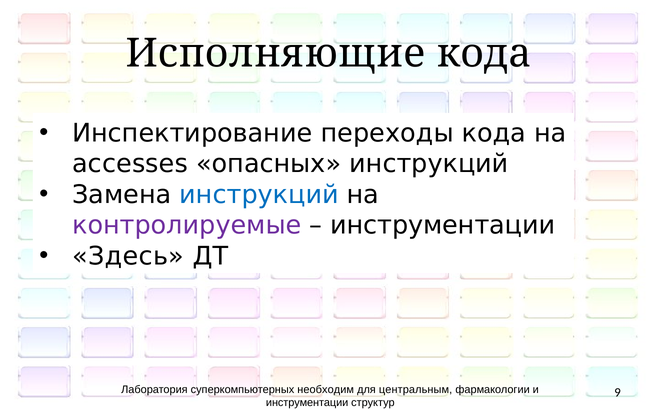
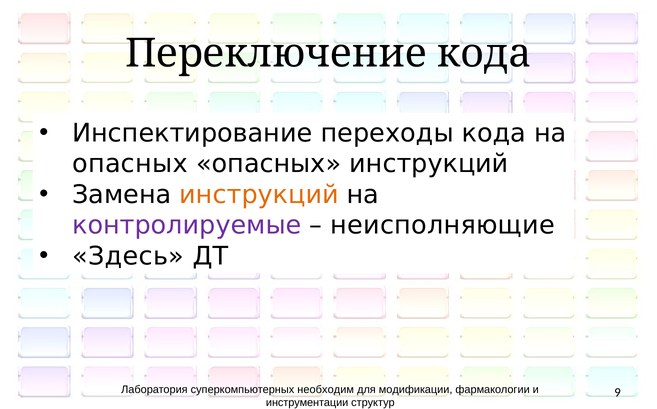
Исполняющие: Исполняющие -> Переключение (276, 53)
accesses: accesses -> опасных (130, 164)
инструкций colour: blue -> orange (259, 195)
инструментации: инструментации -> неисполняющие (443, 225)
центральным: центральным -> модификации (416, 389)
